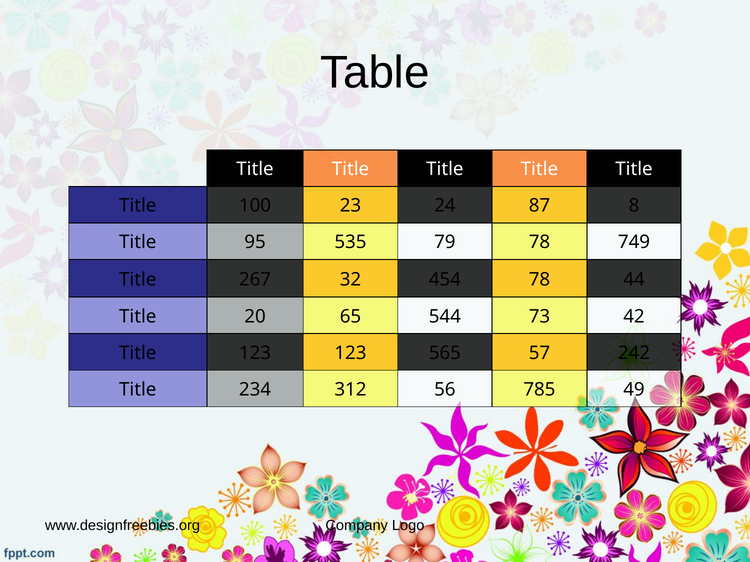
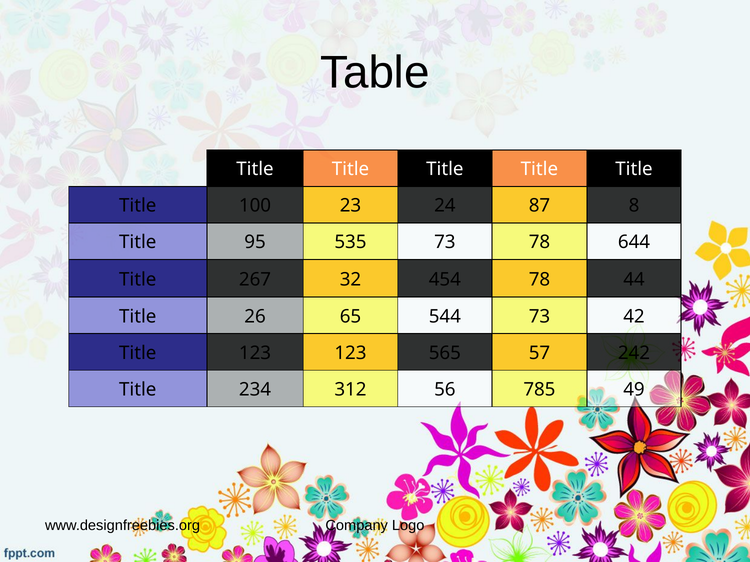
535 79: 79 -> 73 (445, 242)
749: 749 -> 644 (634, 242)
20: 20 -> 26 (255, 317)
